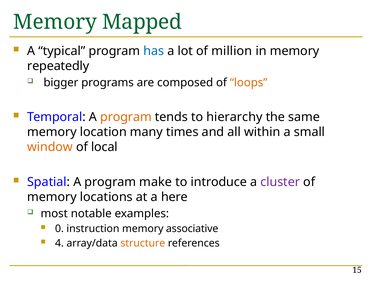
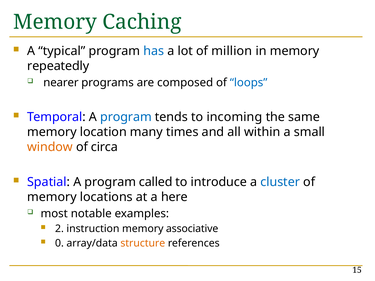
Mapped: Mapped -> Caching (142, 22)
bigger: bigger -> nearer (61, 83)
loops colour: orange -> blue (249, 83)
program colour: orange -> blue (126, 117)
hierarchy: hierarchy -> incoming (234, 117)
local: local -> circa (104, 147)
make: make -> called (156, 182)
cluster colour: purple -> blue (280, 182)
0: 0 -> 2 (59, 229)
4: 4 -> 0 (59, 243)
